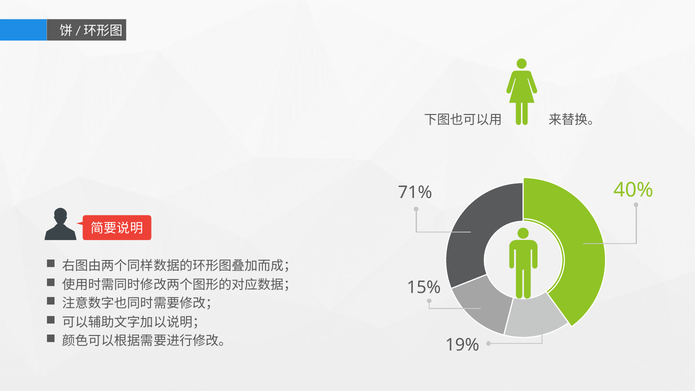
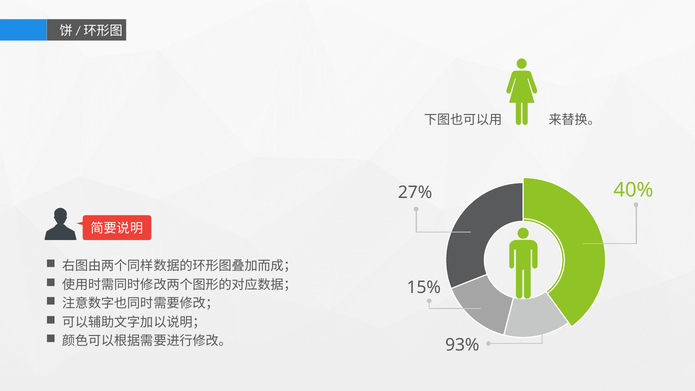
71%: 71% -> 27% (415, 193)
19%: 19% -> 93% (462, 345)
